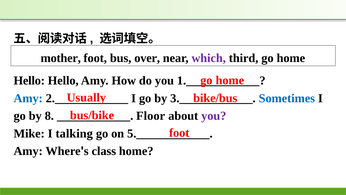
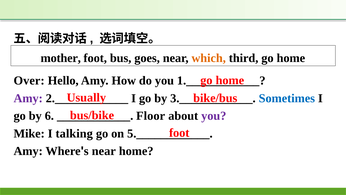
over: over -> goes (147, 58)
which colour: purple -> orange (209, 58)
Hello: Hello -> Over (29, 80)
Amy colour: blue -> purple (28, 98)
8: 8 -> 6 (49, 116)
class: class -> near (104, 151)
